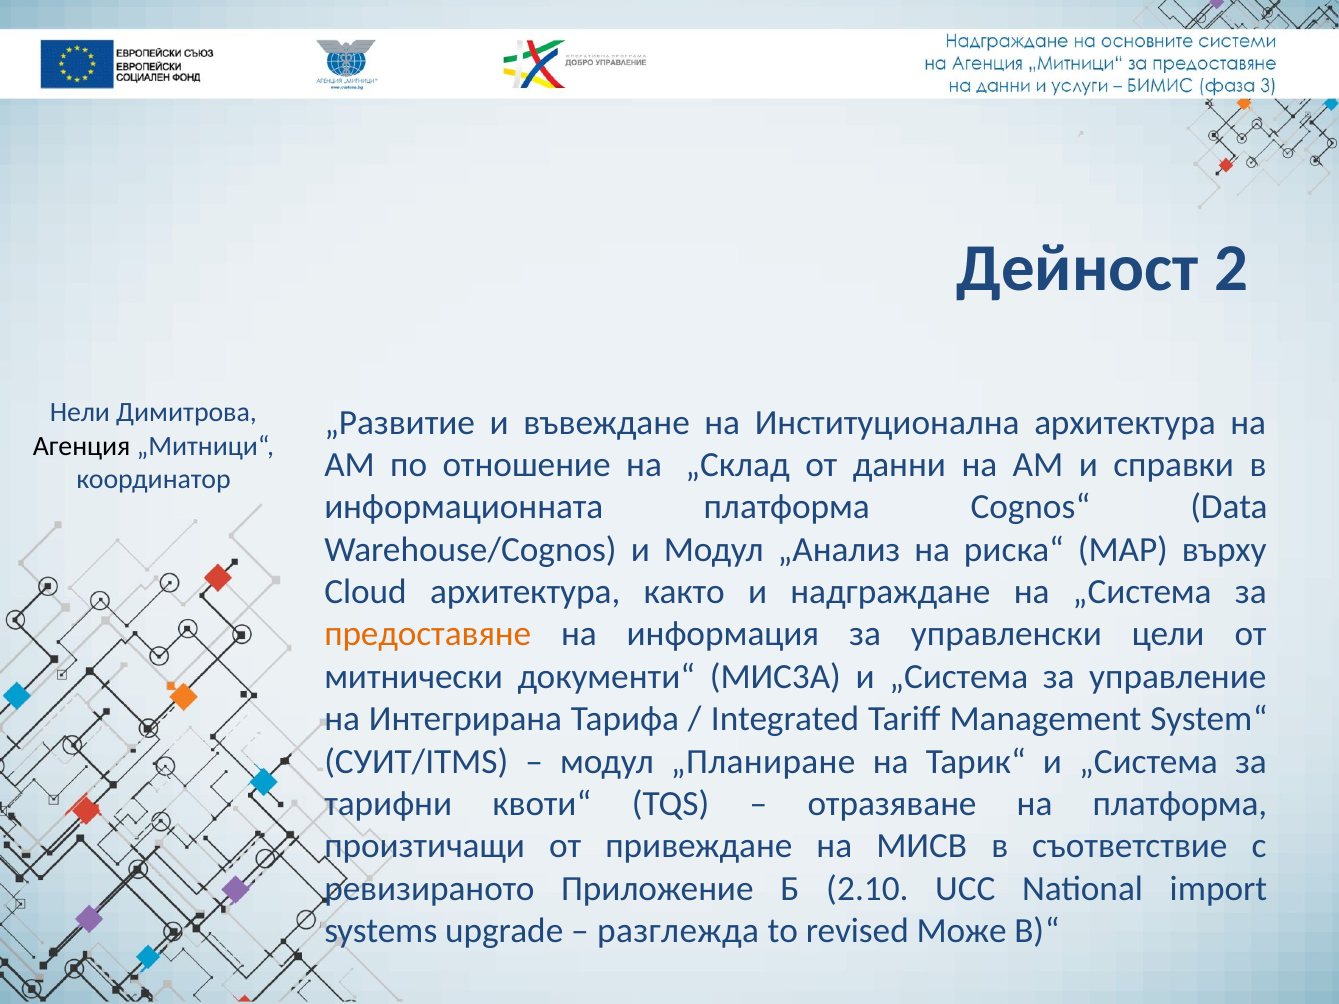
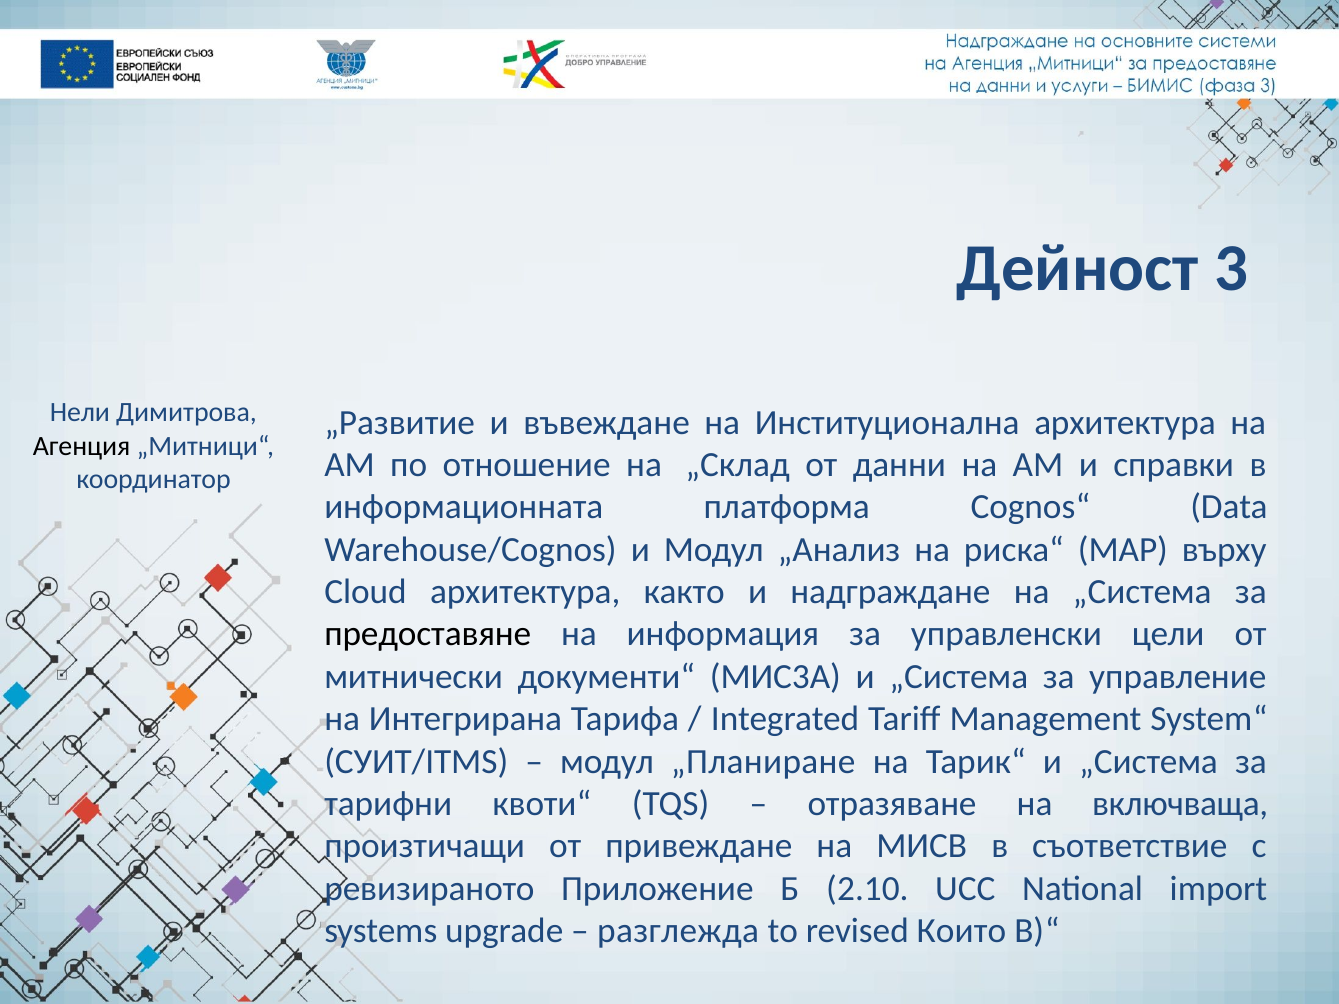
2: 2 -> 3 (1231, 269)
предоставяне colour: orange -> black (428, 634)
на платформа: платформа -> включваща (1180, 804)
Може: Може -> Които (961, 931)
